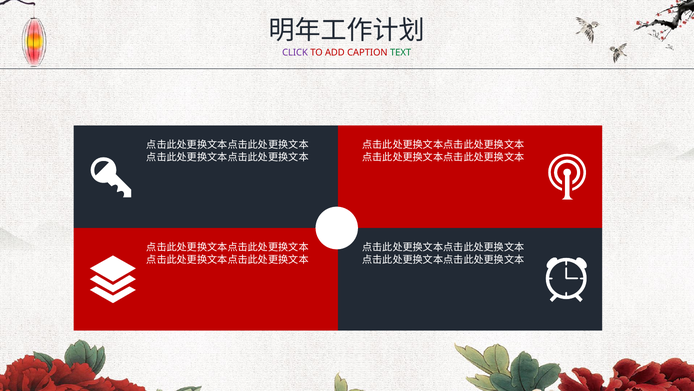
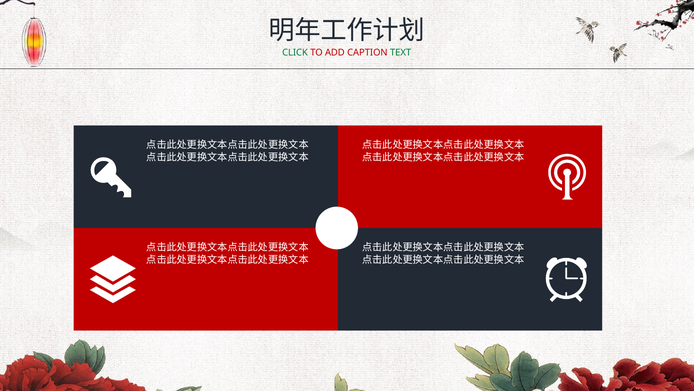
CLICK colour: purple -> green (295, 53)
